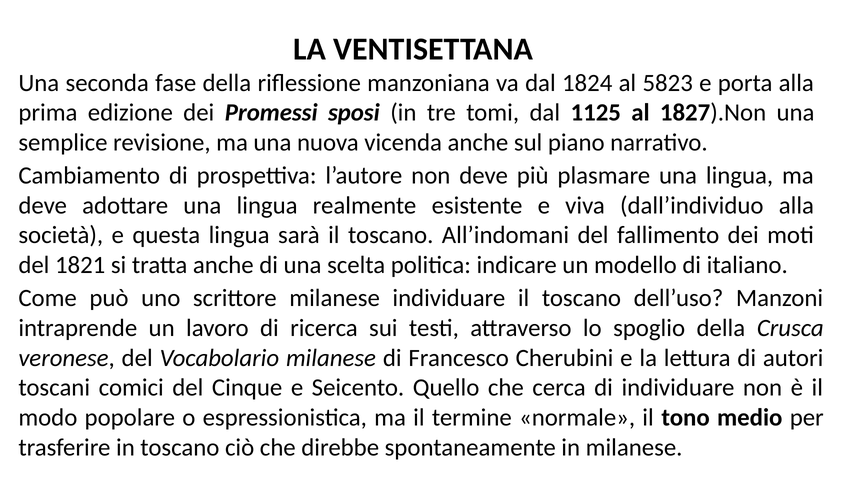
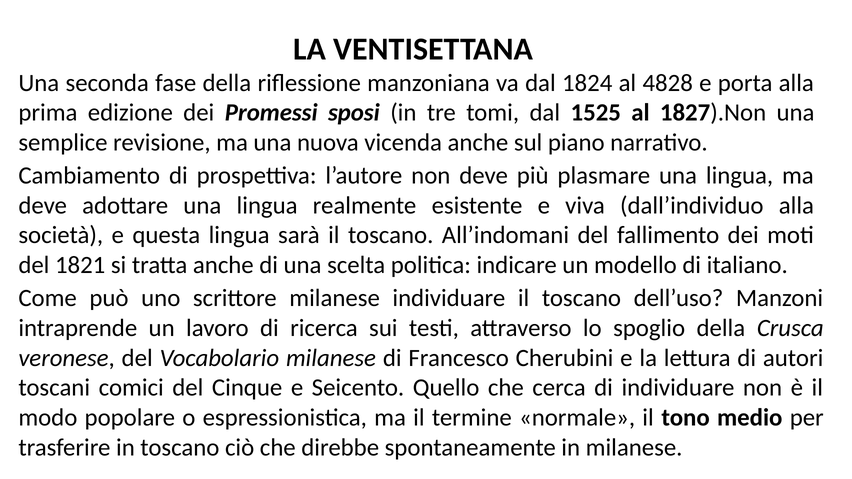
5823: 5823 -> 4828 (668, 83)
1125: 1125 -> 1525 (596, 113)
